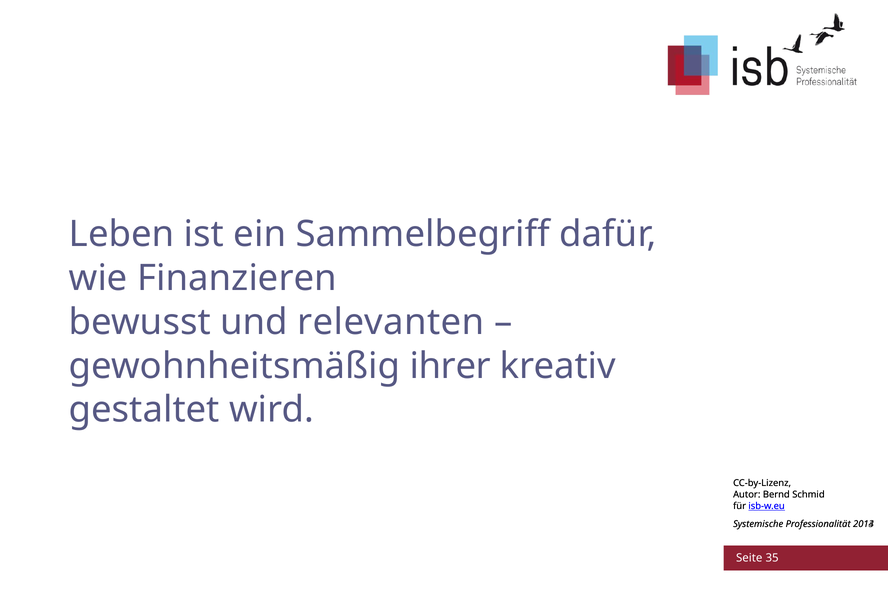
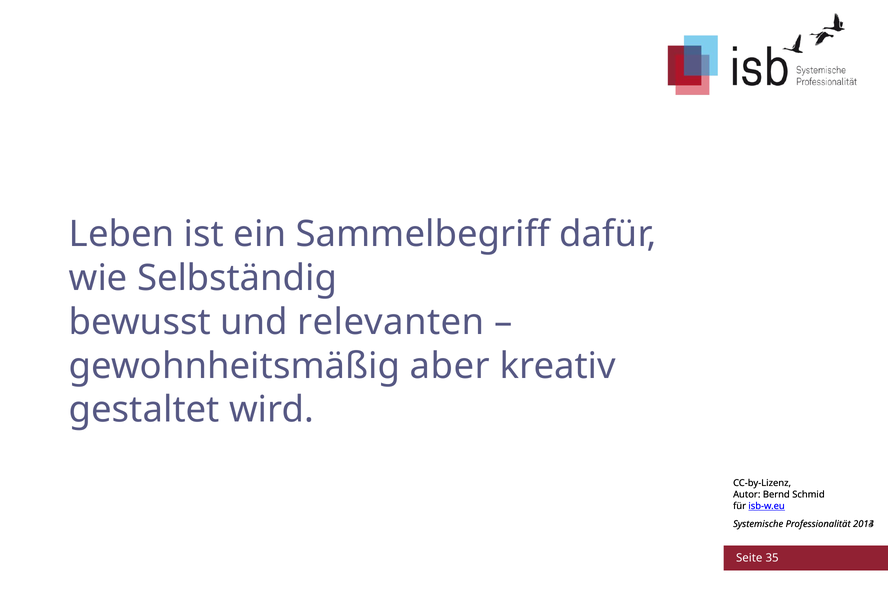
Finanzieren: Finanzieren -> Selbständig (237, 278)
ihrer: ihrer -> aber (450, 366)
